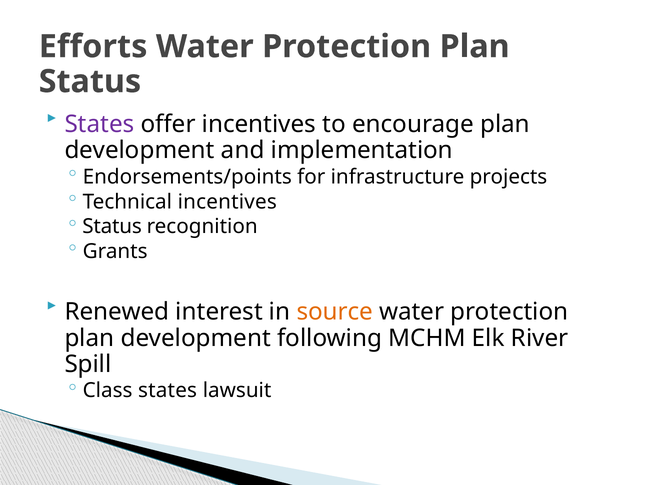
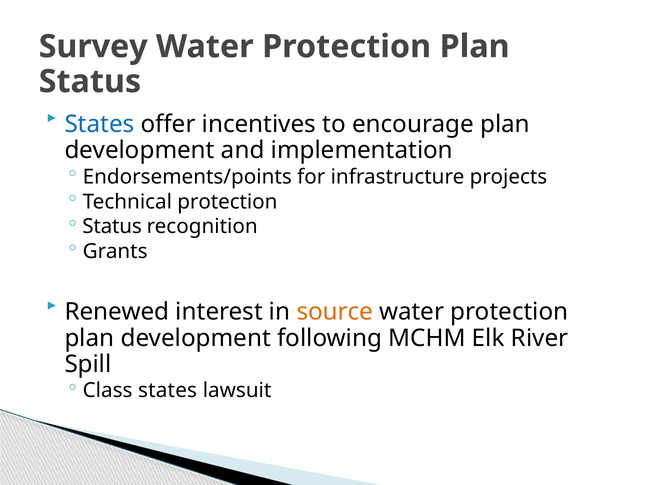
Efforts: Efforts -> Survey (93, 47)
States colour: purple -> blue (99, 124)
Technical incentives: incentives -> protection (227, 202)
